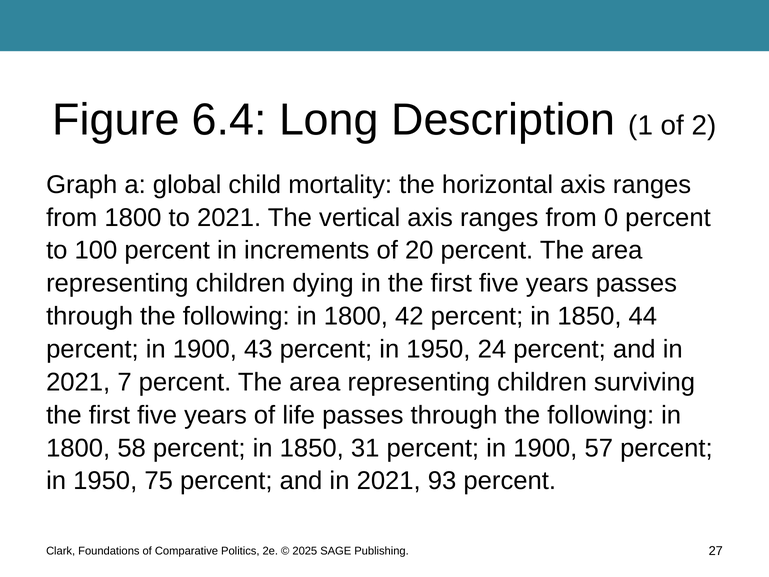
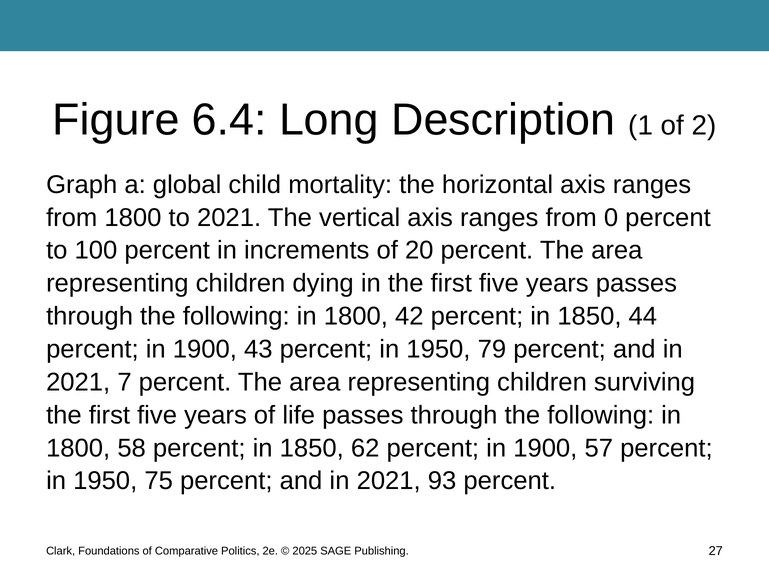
24: 24 -> 79 (492, 349)
31: 31 -> 62 (365, 448)
